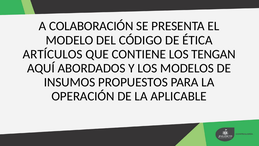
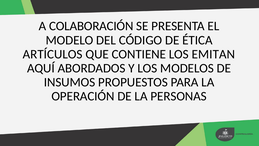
TENGAN: TENGAN -> EMITAN (213, 54)
APLICABLE: APLICABLE -> PERSONAS (179, 96)
